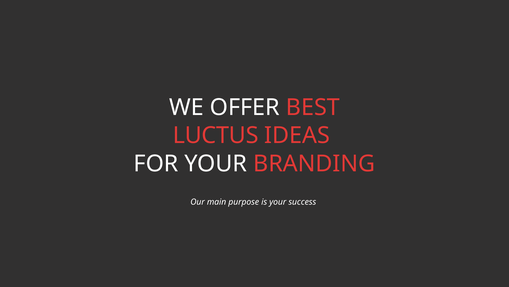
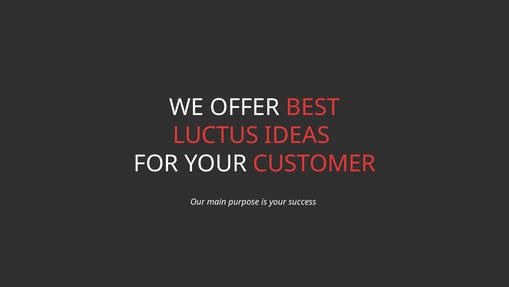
BRANDING: BRANDING -> CUSTOMER (314, 163)
